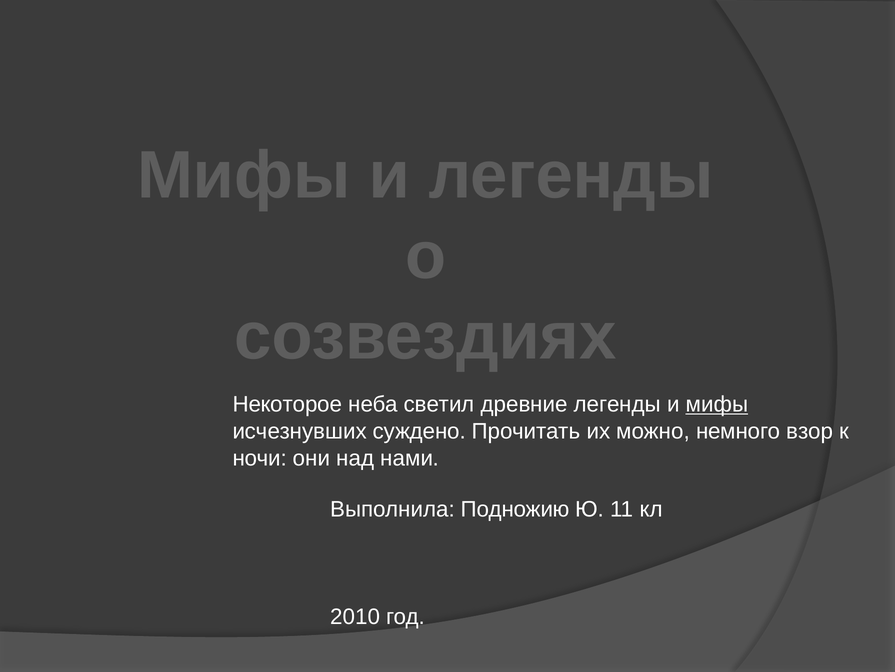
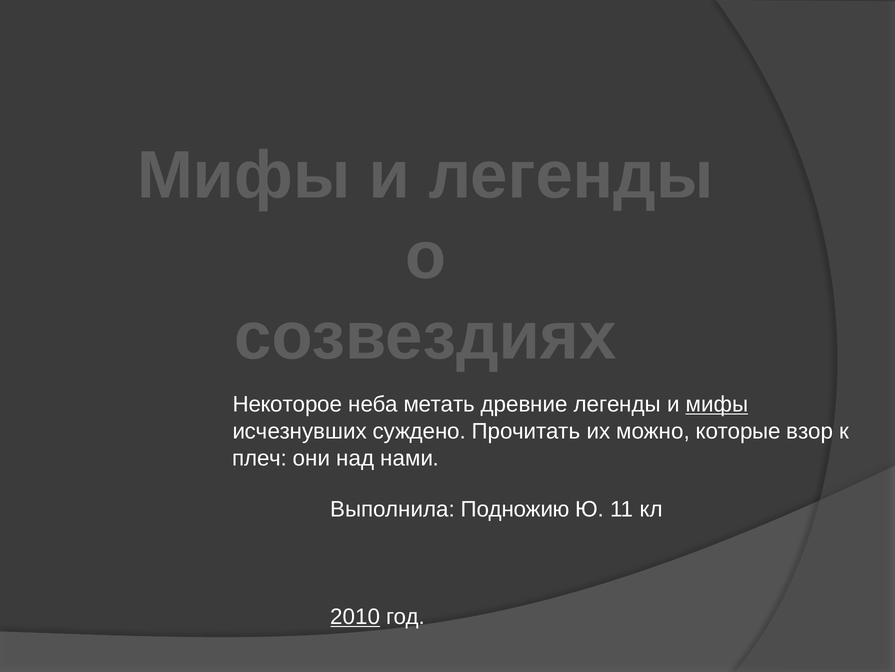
светил: светил -> метать (439, 404)
немного: немного -> которые (738, 431)
ночи: ночи -> плеч (260, 458)
2010 underline: none -> present (355, 616)
